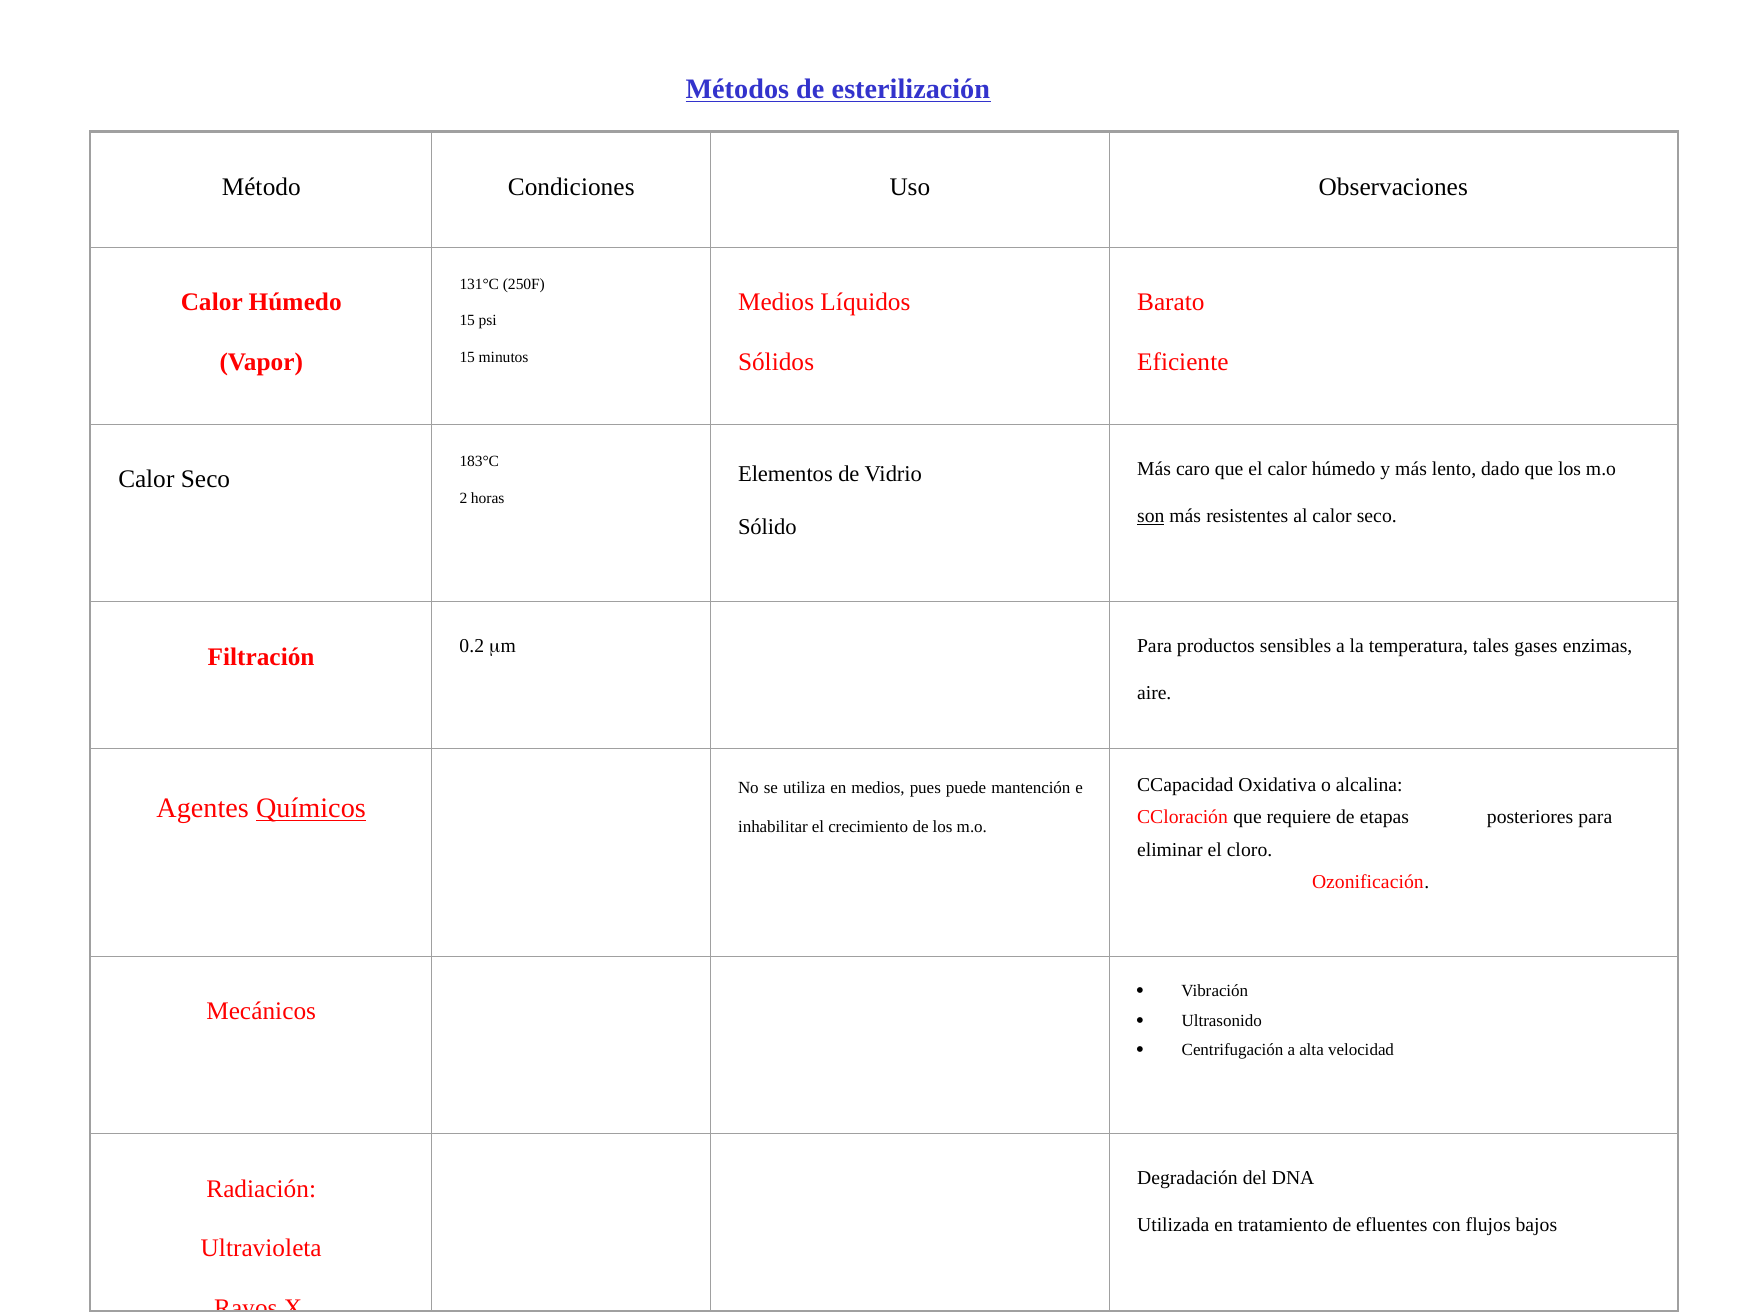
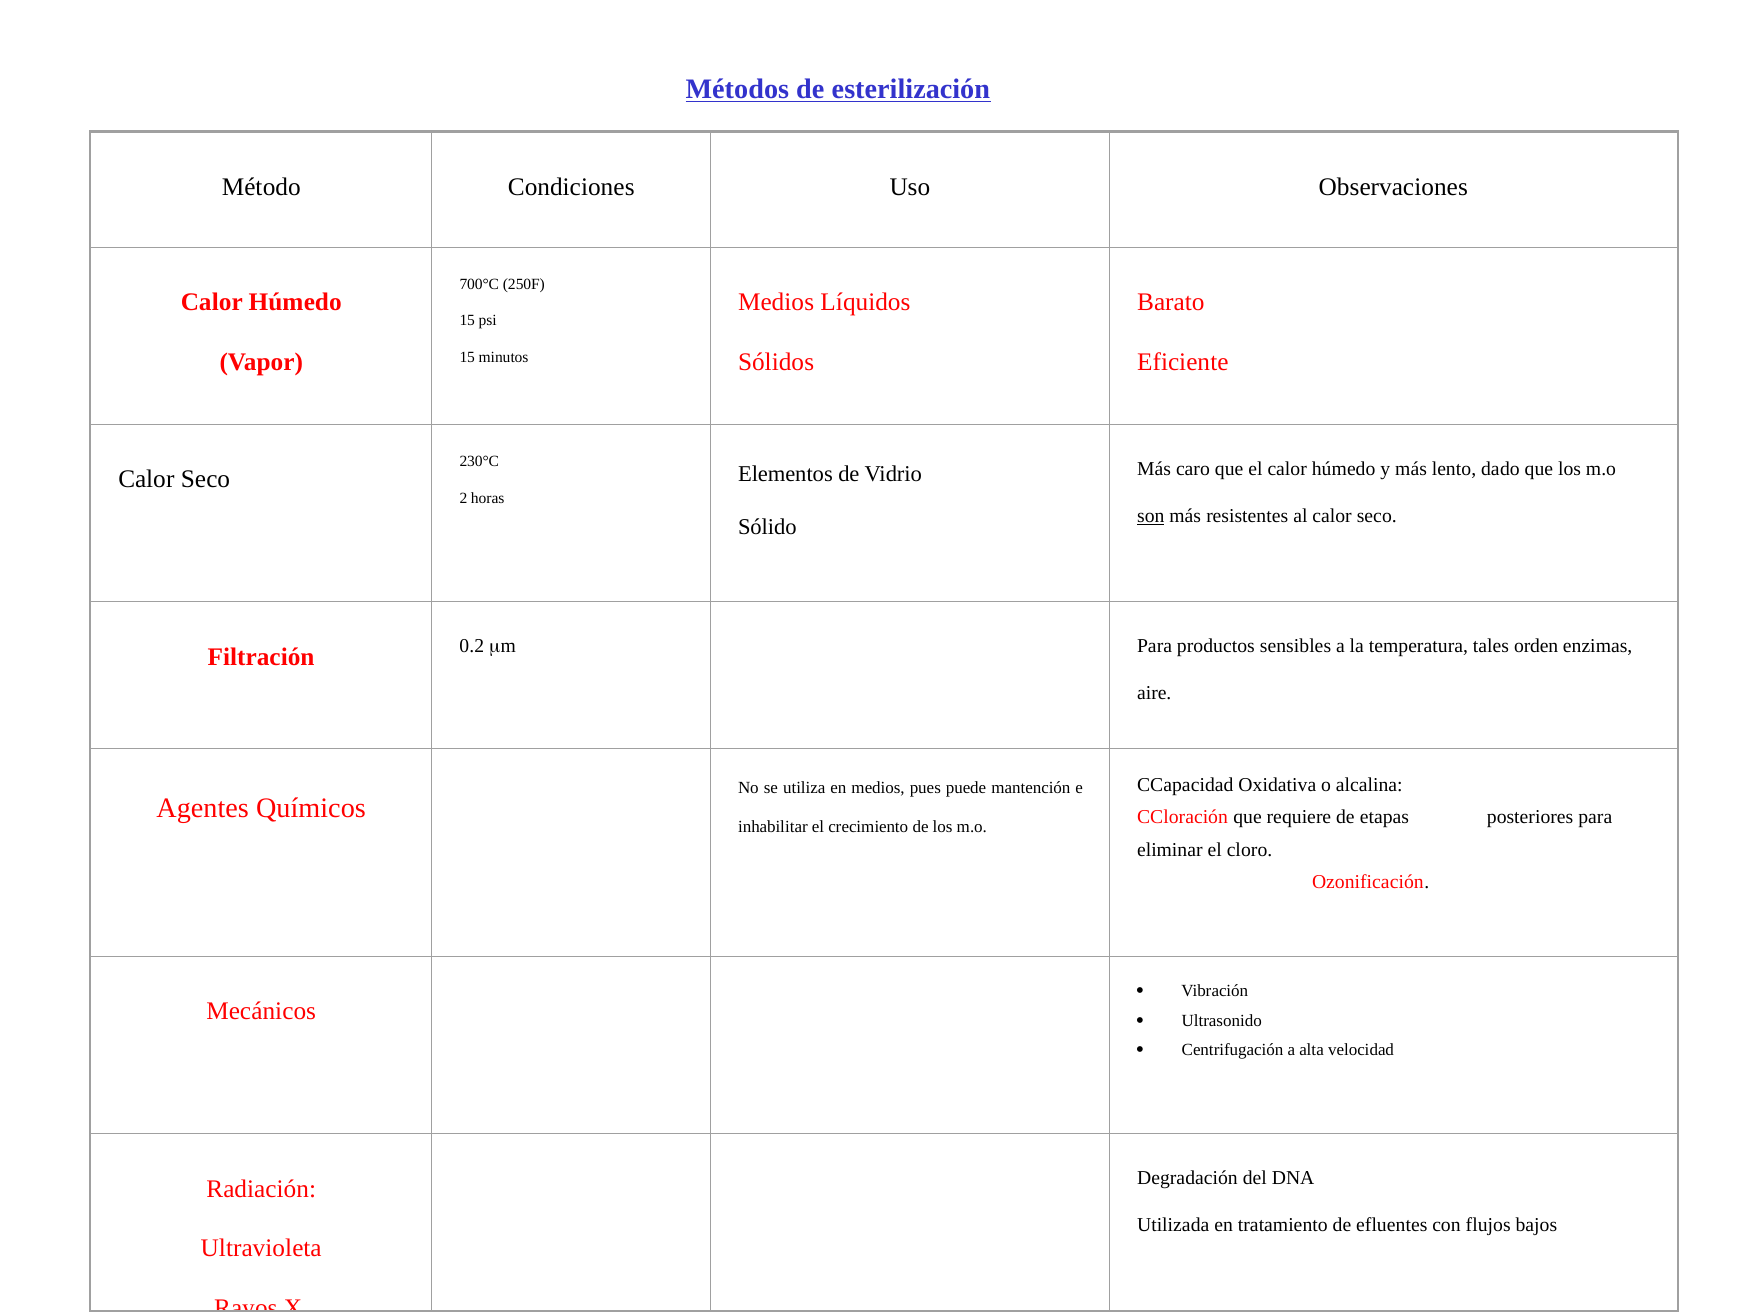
131°C: 131°C -> 700°C (479, 284)
183°C: 183°C -> 230°C (479, 461)
gases: gases -> orden (1536, 646)
Químicos underline: present -> none (311, 808)
